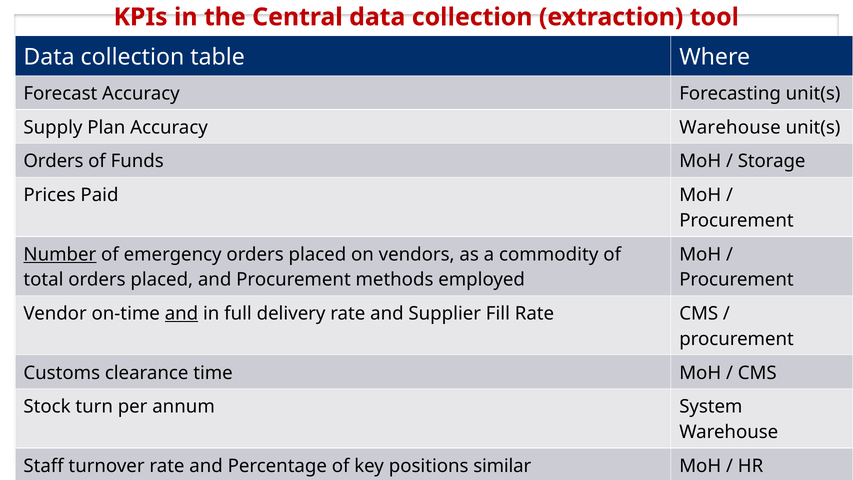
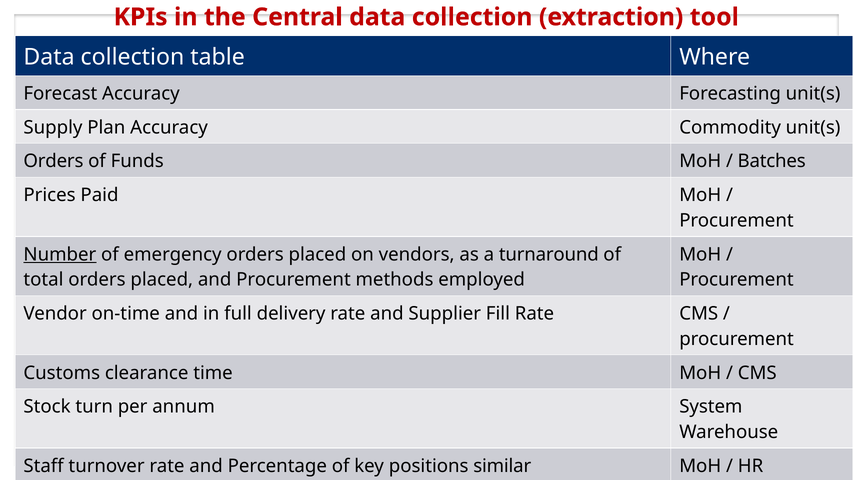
Accuracy Warehouse: Warehouse -> Commodity (730, 127)
Storage: Storage -> Batches (772, 161)
commodity: commodity -> turnaround (549, 254)
and underline: present -> none (181, 314)
